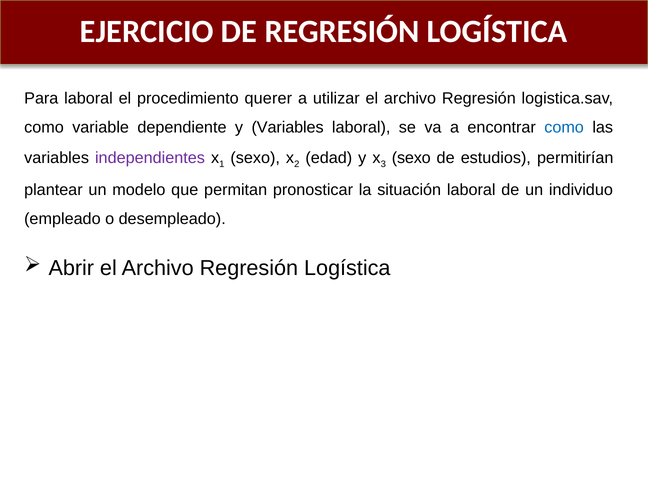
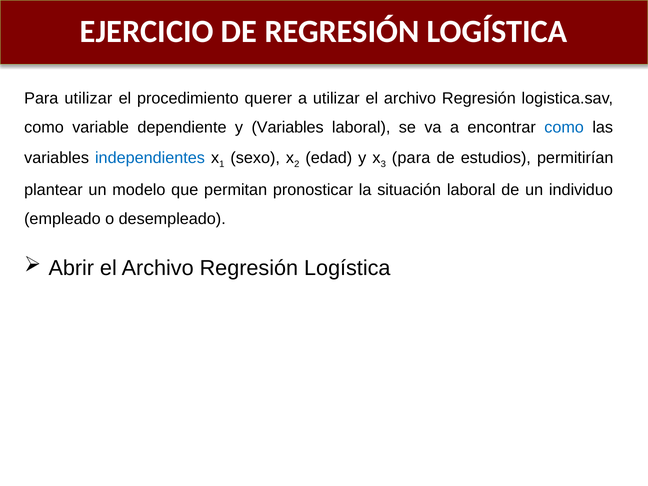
Para laboral: laboral -> utilizar (88, 98)
independientes colour: purple -> blue (150, 158)
sexo: sexo -> para (411, 158)
